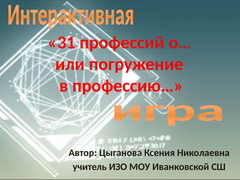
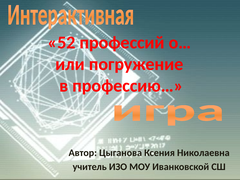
31: 31 -> 52 (62, 42)
